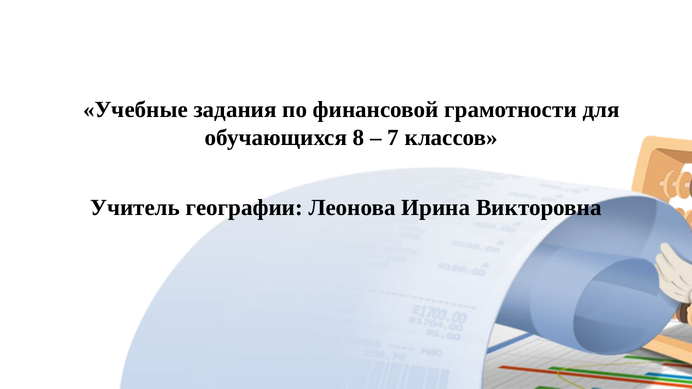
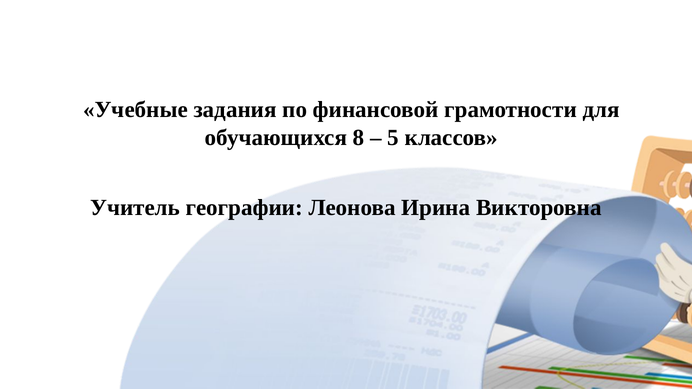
7: 7 -> 5 (393, 138)
